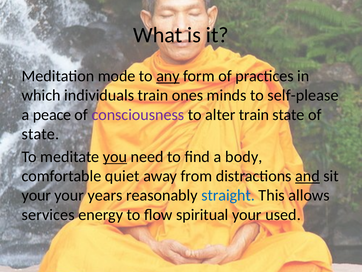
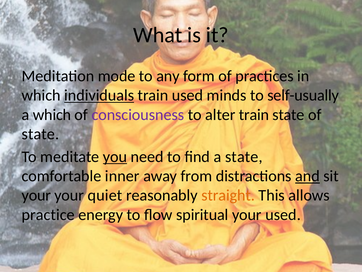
any underline: present -> none (168, 76)
individuals underline: none -> present (99, 95)
train ones: ones -> used (188, 95)
self-please: self-please -> self-usually (303, 95)
a peace: peace -> which (52, 115)
a body: body -> state (244, 156)
quiet: quiet -> inner (122, 176)
years: years -> quiet (105, 195)
straight colour: blue -> orange (228, 195)
services: services -> practice (48, 214)
